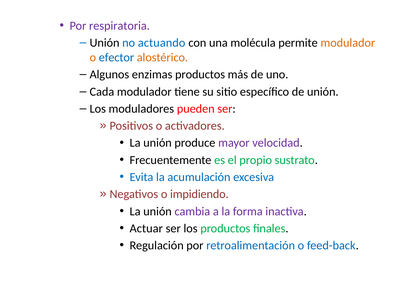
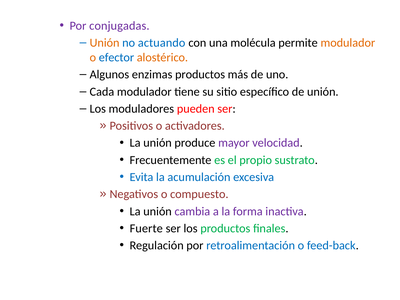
respiratoria: respiratoria -> conjugadas (119, 26)
Unión colour: black -> orange (105, 43)
impidiendo: impidiendo -> compuesto (199, 194)
Actuar: Actuar -> Fuerte (146, 228)
